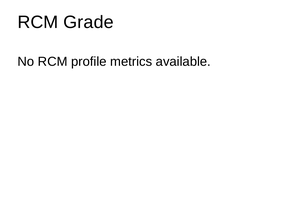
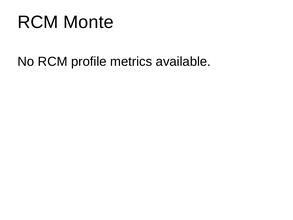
Grade: Grade -> Monte (89, 22)
